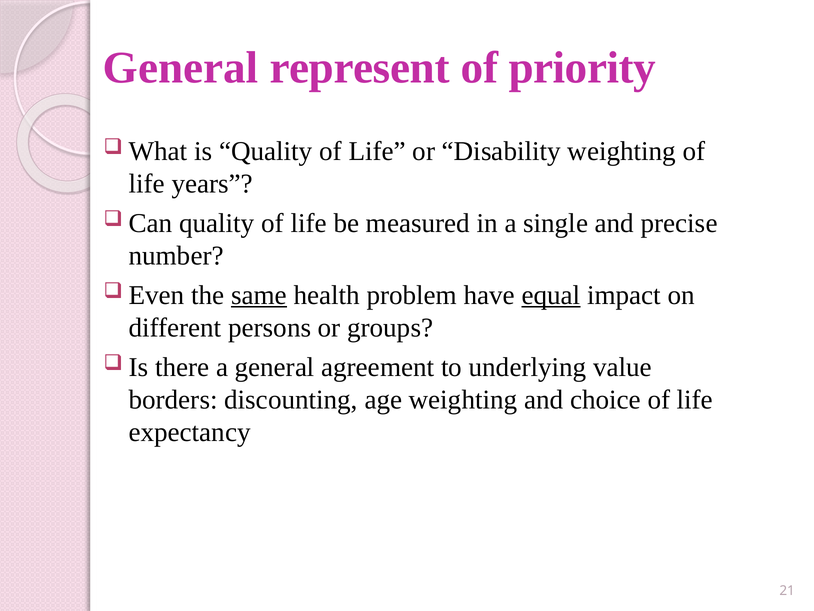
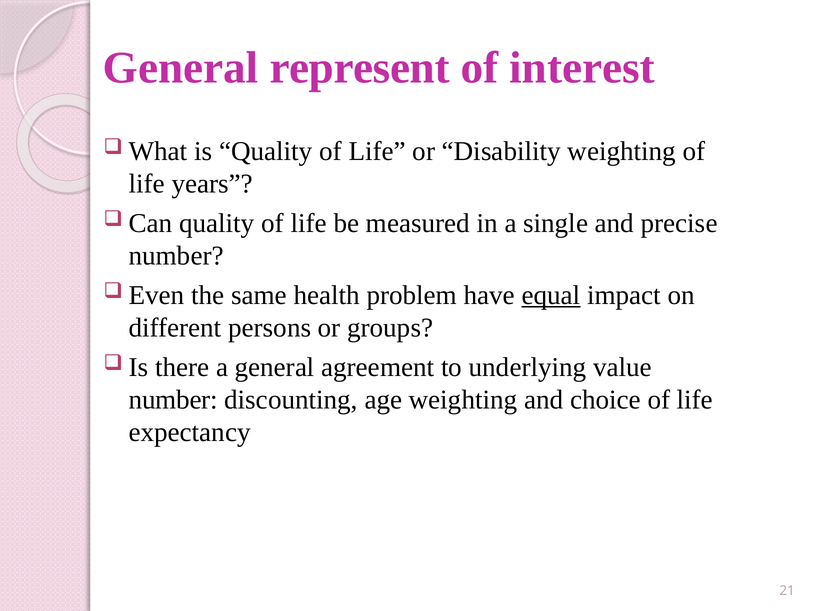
priority: priority -> interest (582, 68)
same underline: present -> none (259, 295)
borders: borders -> number (173, 399)
